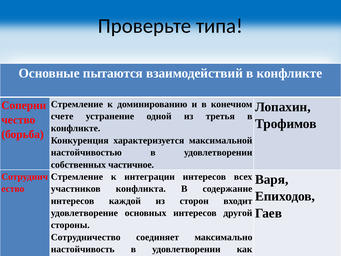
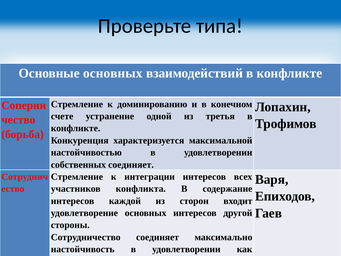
Основные пытаются: пытаются -> основных (113, 73)
собственных частичное: частичное -> соединяет (131, 164)
